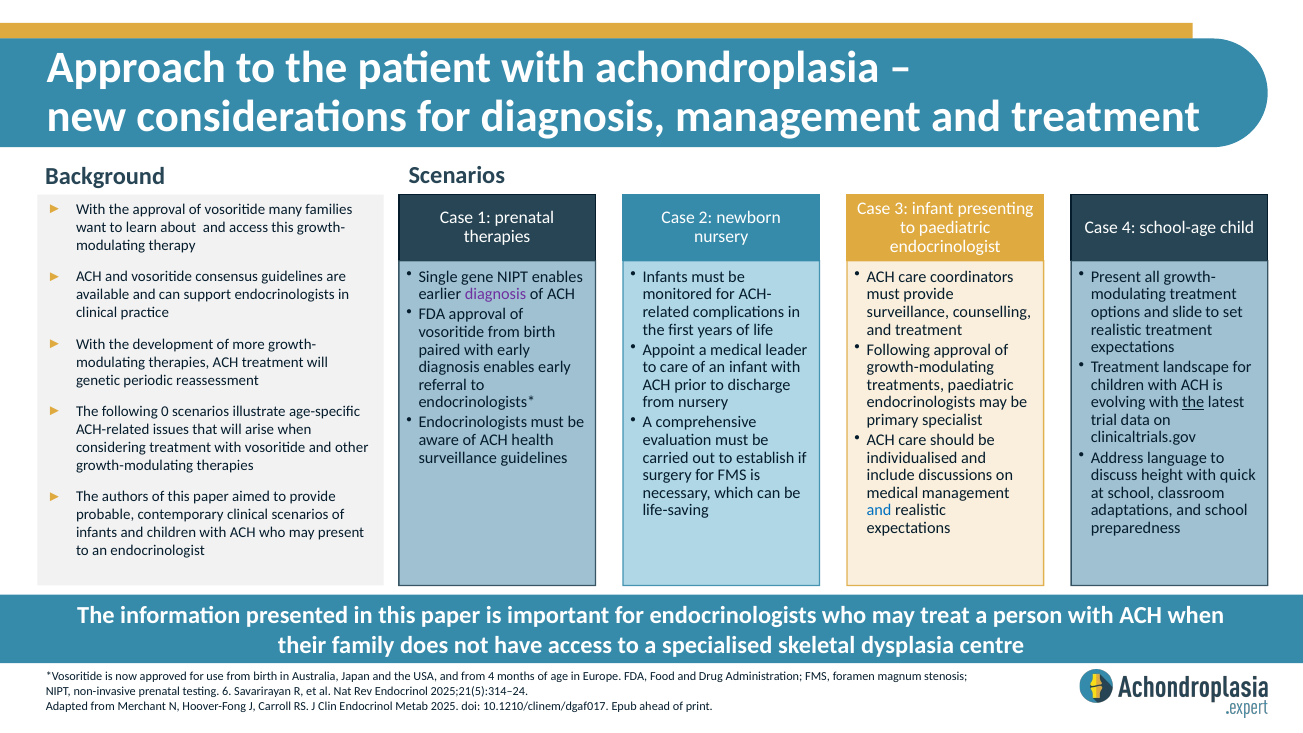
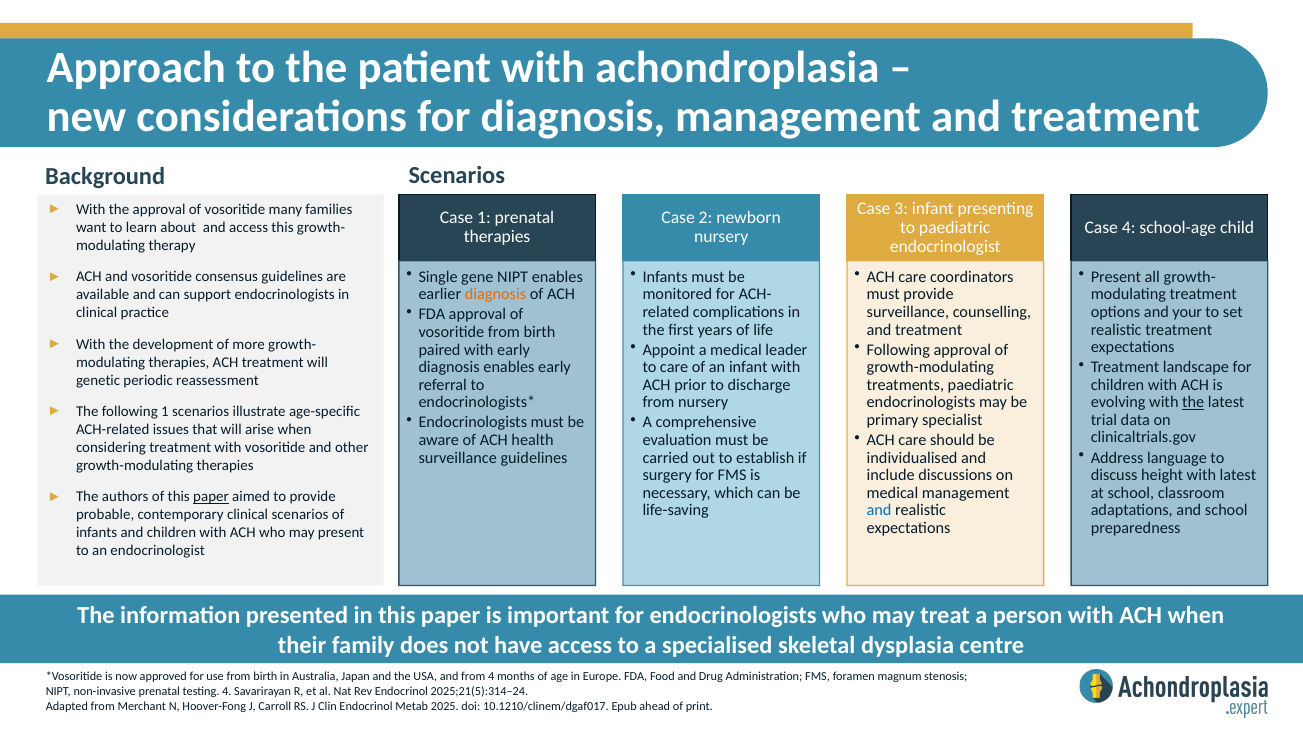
diagnosis colour: purple -> orange (495, 294)
slide: slide -> your (1187, 312)
following 0: 0 -> 1 (165, 412)
with quick: quick -> latest (1238, 475)
paper underline: none -> present (211, 497)
testing 6: 6 -> 4 (227, 691)
